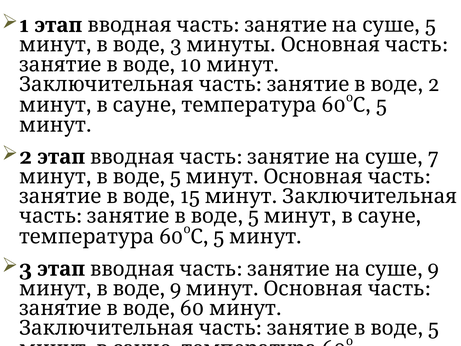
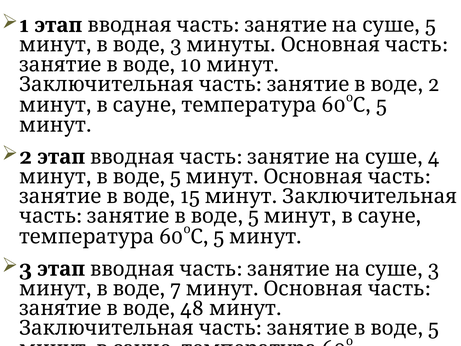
7: 7 -> 4 (434, 157)
9: 9 -> 3 (433, 269)
9: 9 -> 7 (176, 288)
60: 60 -> 48 (192, 308)
